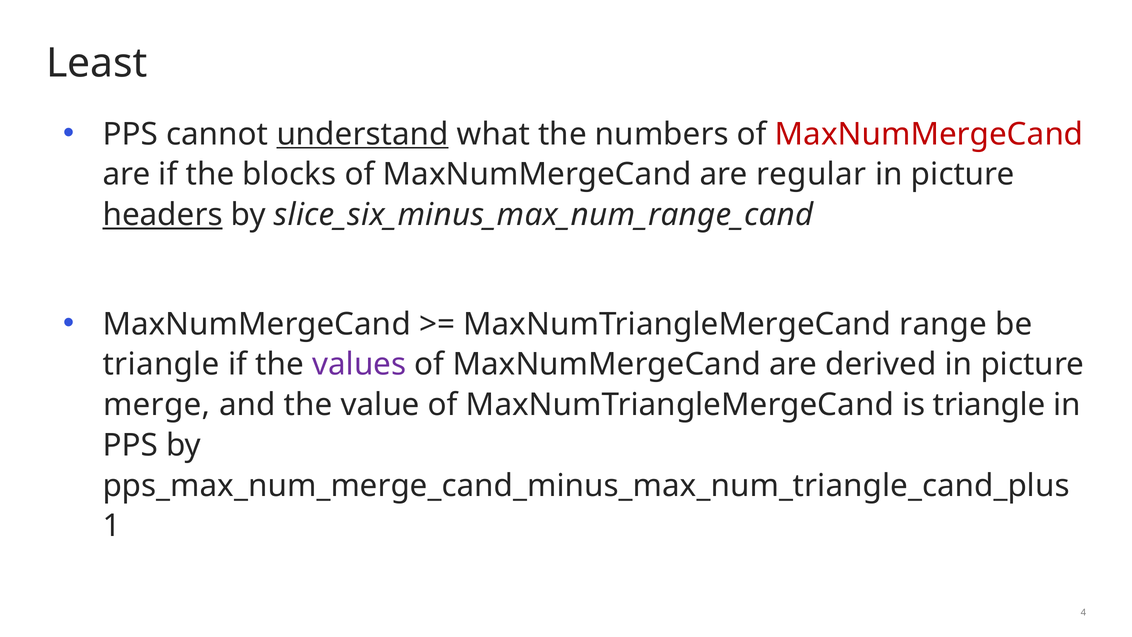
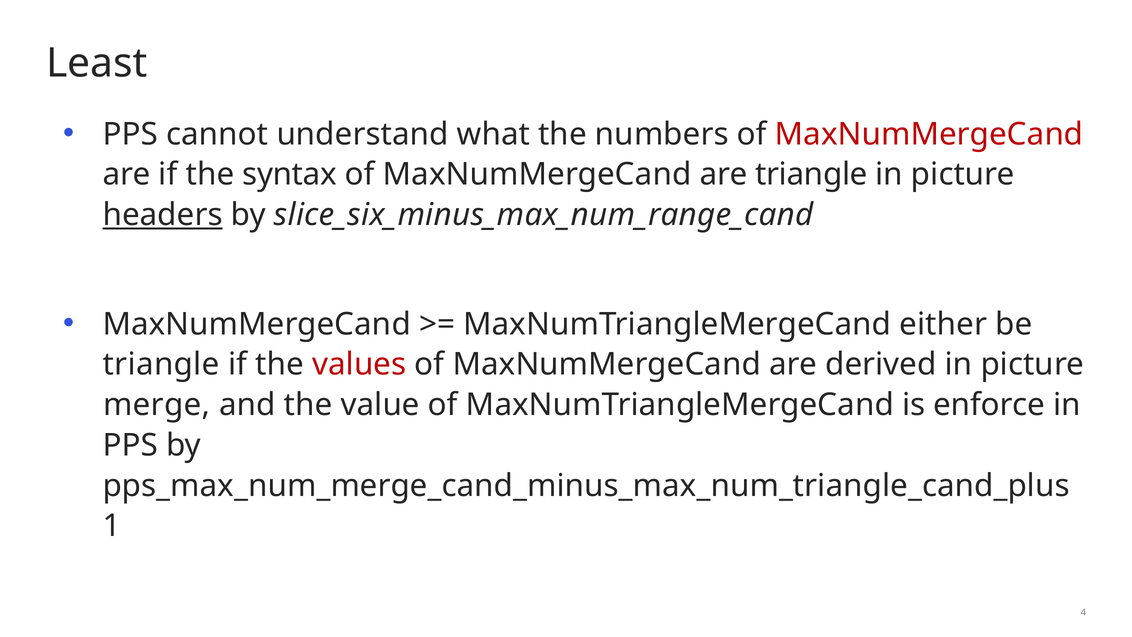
understand underline: present -> none (363, 134)
blocks: blocks -> syntax (290, 175)
are regular: regular -> triangle (811, 175)
range: range -> either (943, 324)
values colour: purple -> red (359, 364)
is triangle: triangle -> enforce (989, 405)
